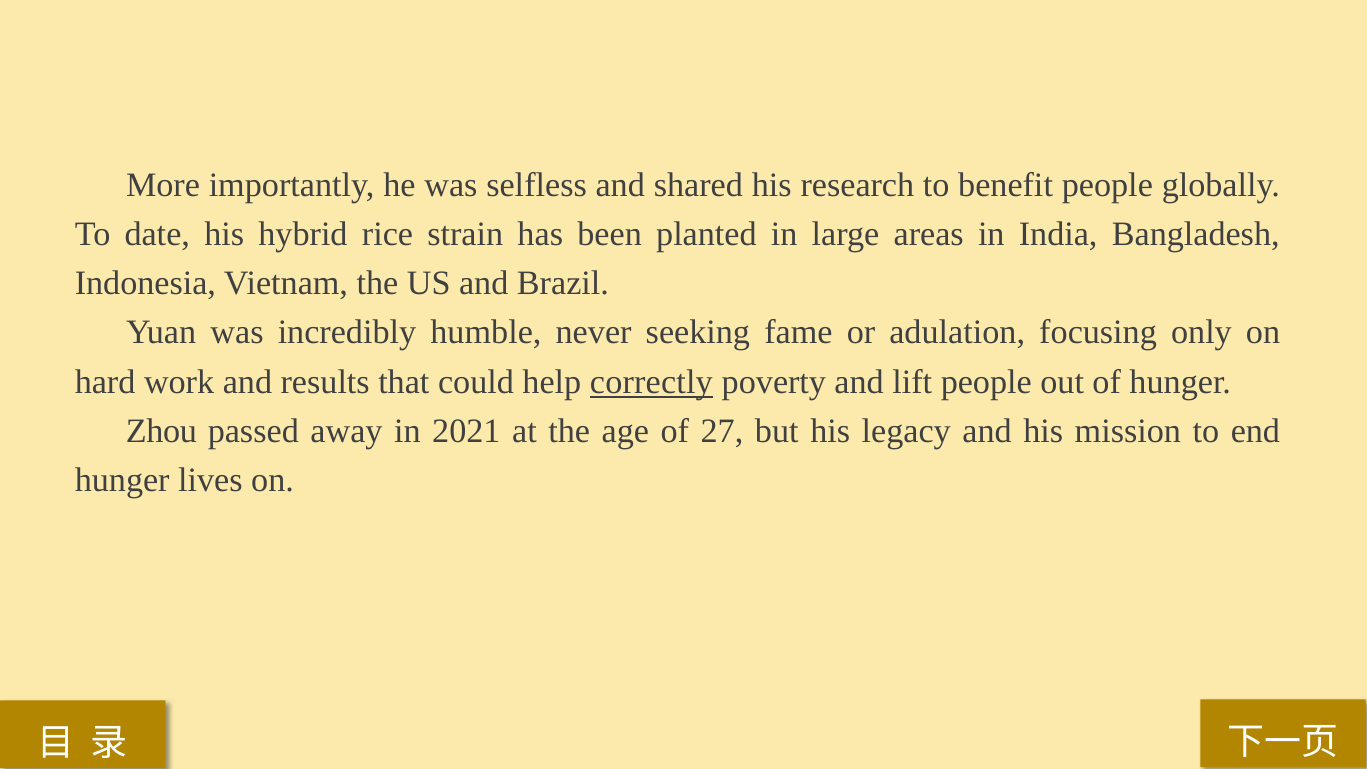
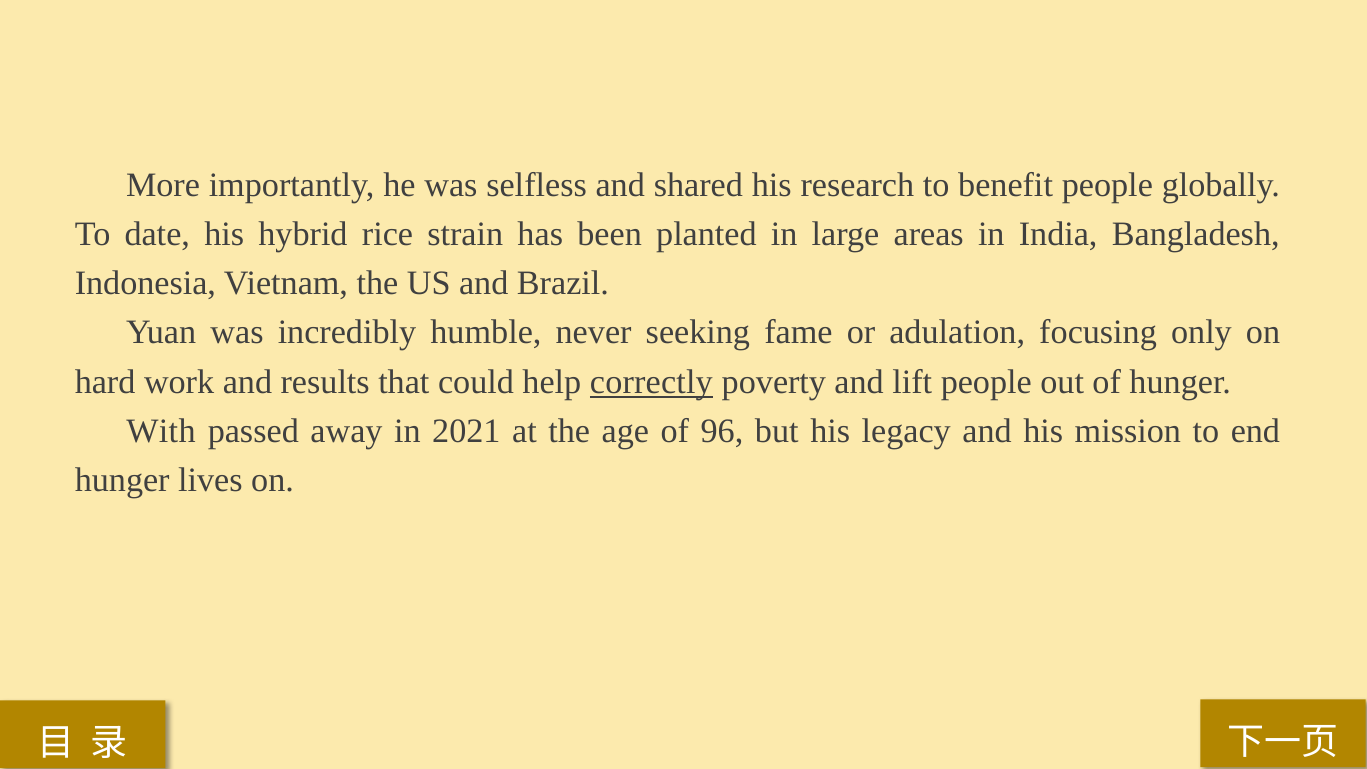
Zhou: Zhou -> With (161, 431)
27: 27 -> 96 (722, 431)
